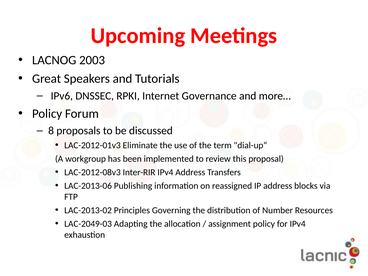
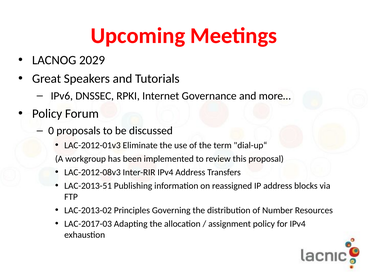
2003: 2003 -> 2029 (92, 60)
8: 8 -> 0 (51, 131)
LAC-2013-06: LAC-2013-06 -> LAC-2013-51 (88, 186)
LAC-2049-03: LAC-2049-03 -> LAC-2017-03 (88, 224)
